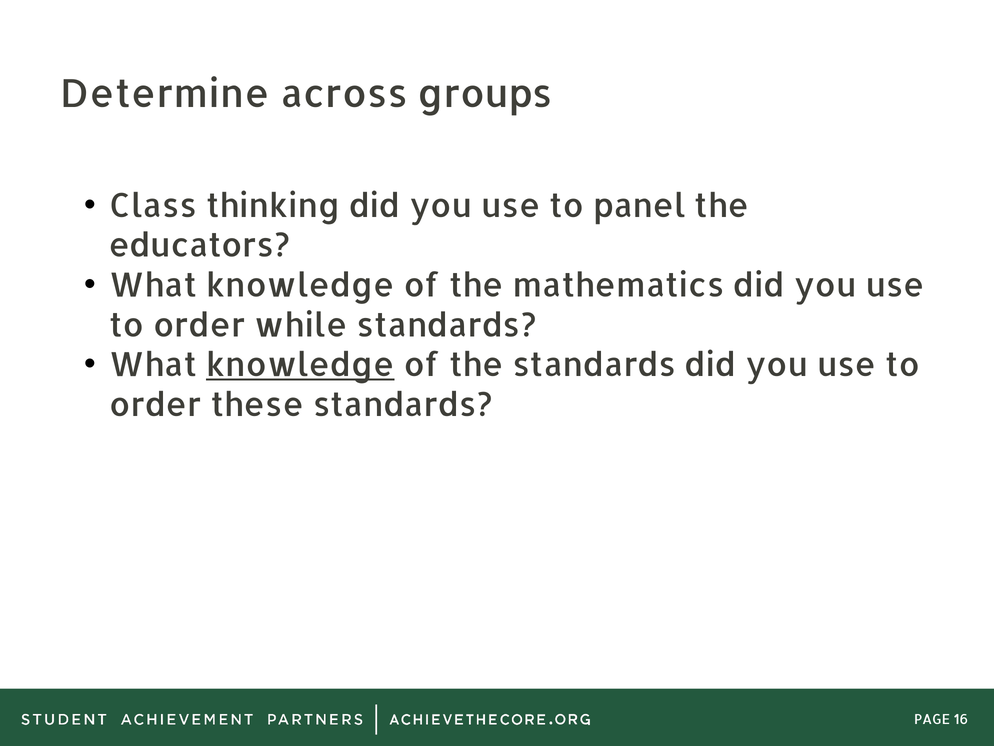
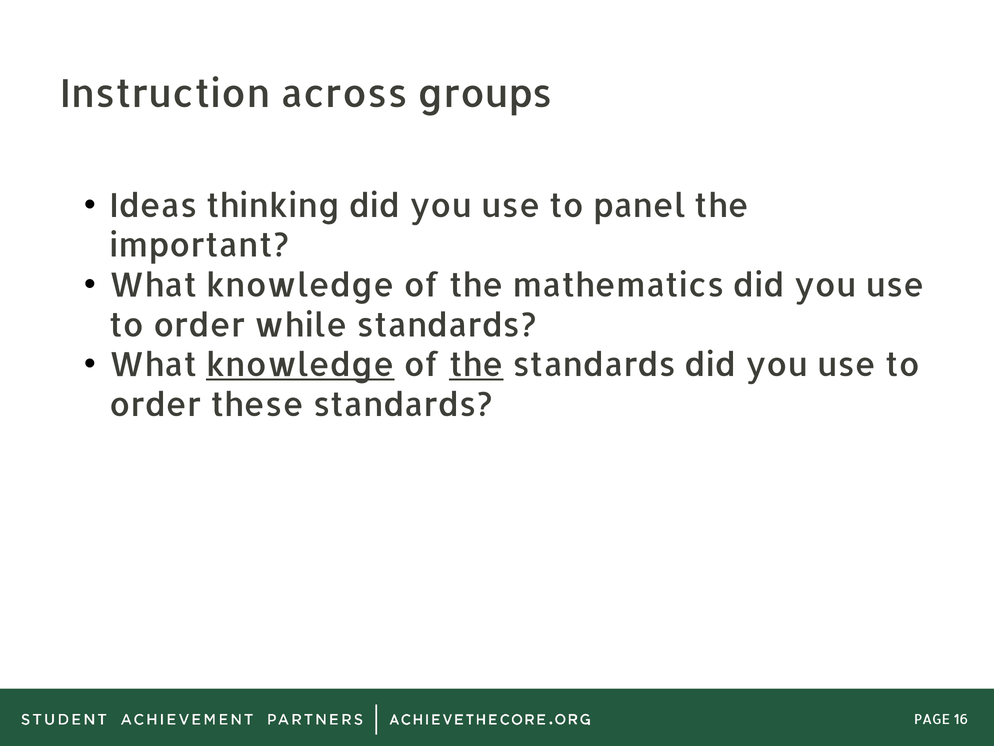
Determine: Determine -> Instruction (165, 95)
Class: Class -> Ideas (153, 206)
educators: educators -> important (199, 246)
the underline: none -> present (476, 365)
